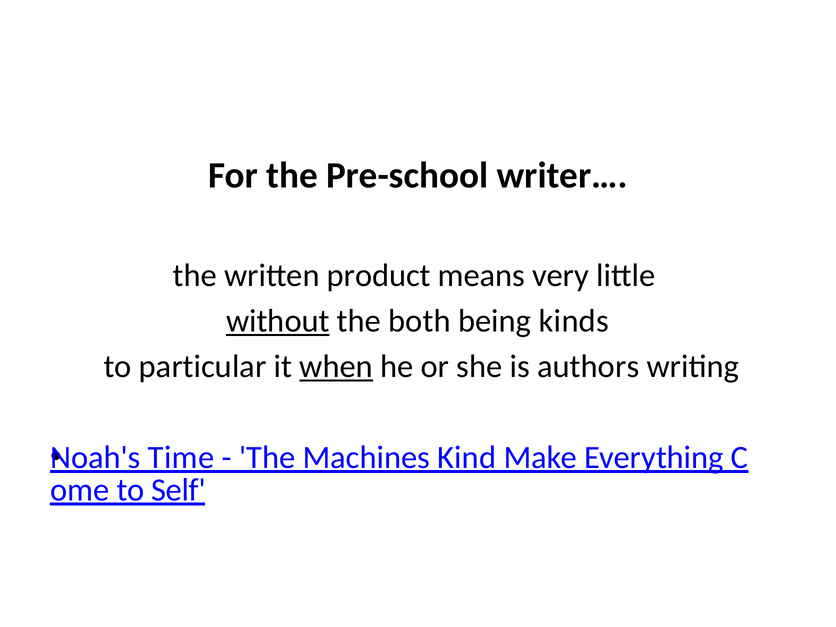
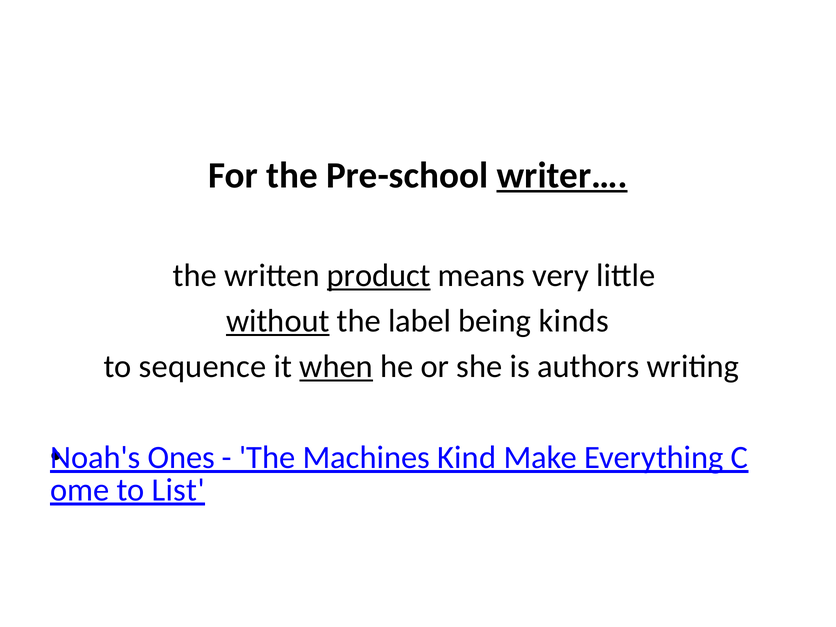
writer… underline: none -> present (562, 175)
product underline: none -> present (379, 275)
both: both -> label (420, 321)
particular: particular -> sequence (203, 367)
Time: Time -> Ones (181, 458)
Self: Self -> List (178, 490)
